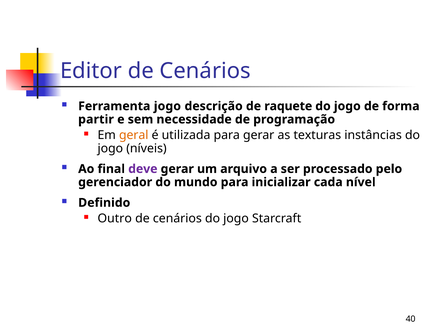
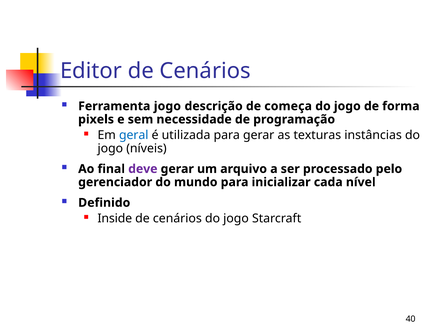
raquete: raquete -> começa (288, 106)
partir: partir -> pixels (96, 120)
geral colour: orange -> blue (134, 135)
Outro: Outro -> Inside (115, 219)
